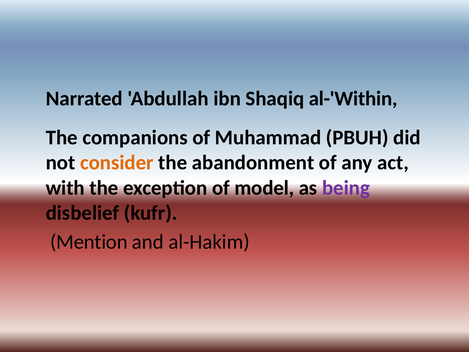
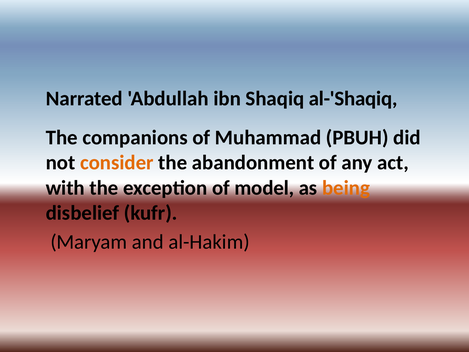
al-'Within: al-'Within -> al-'Shaqiq (353, 98)
being colour: purple -> orange (346, 188)
Mention: Mention -> Maryam (89, 242)
